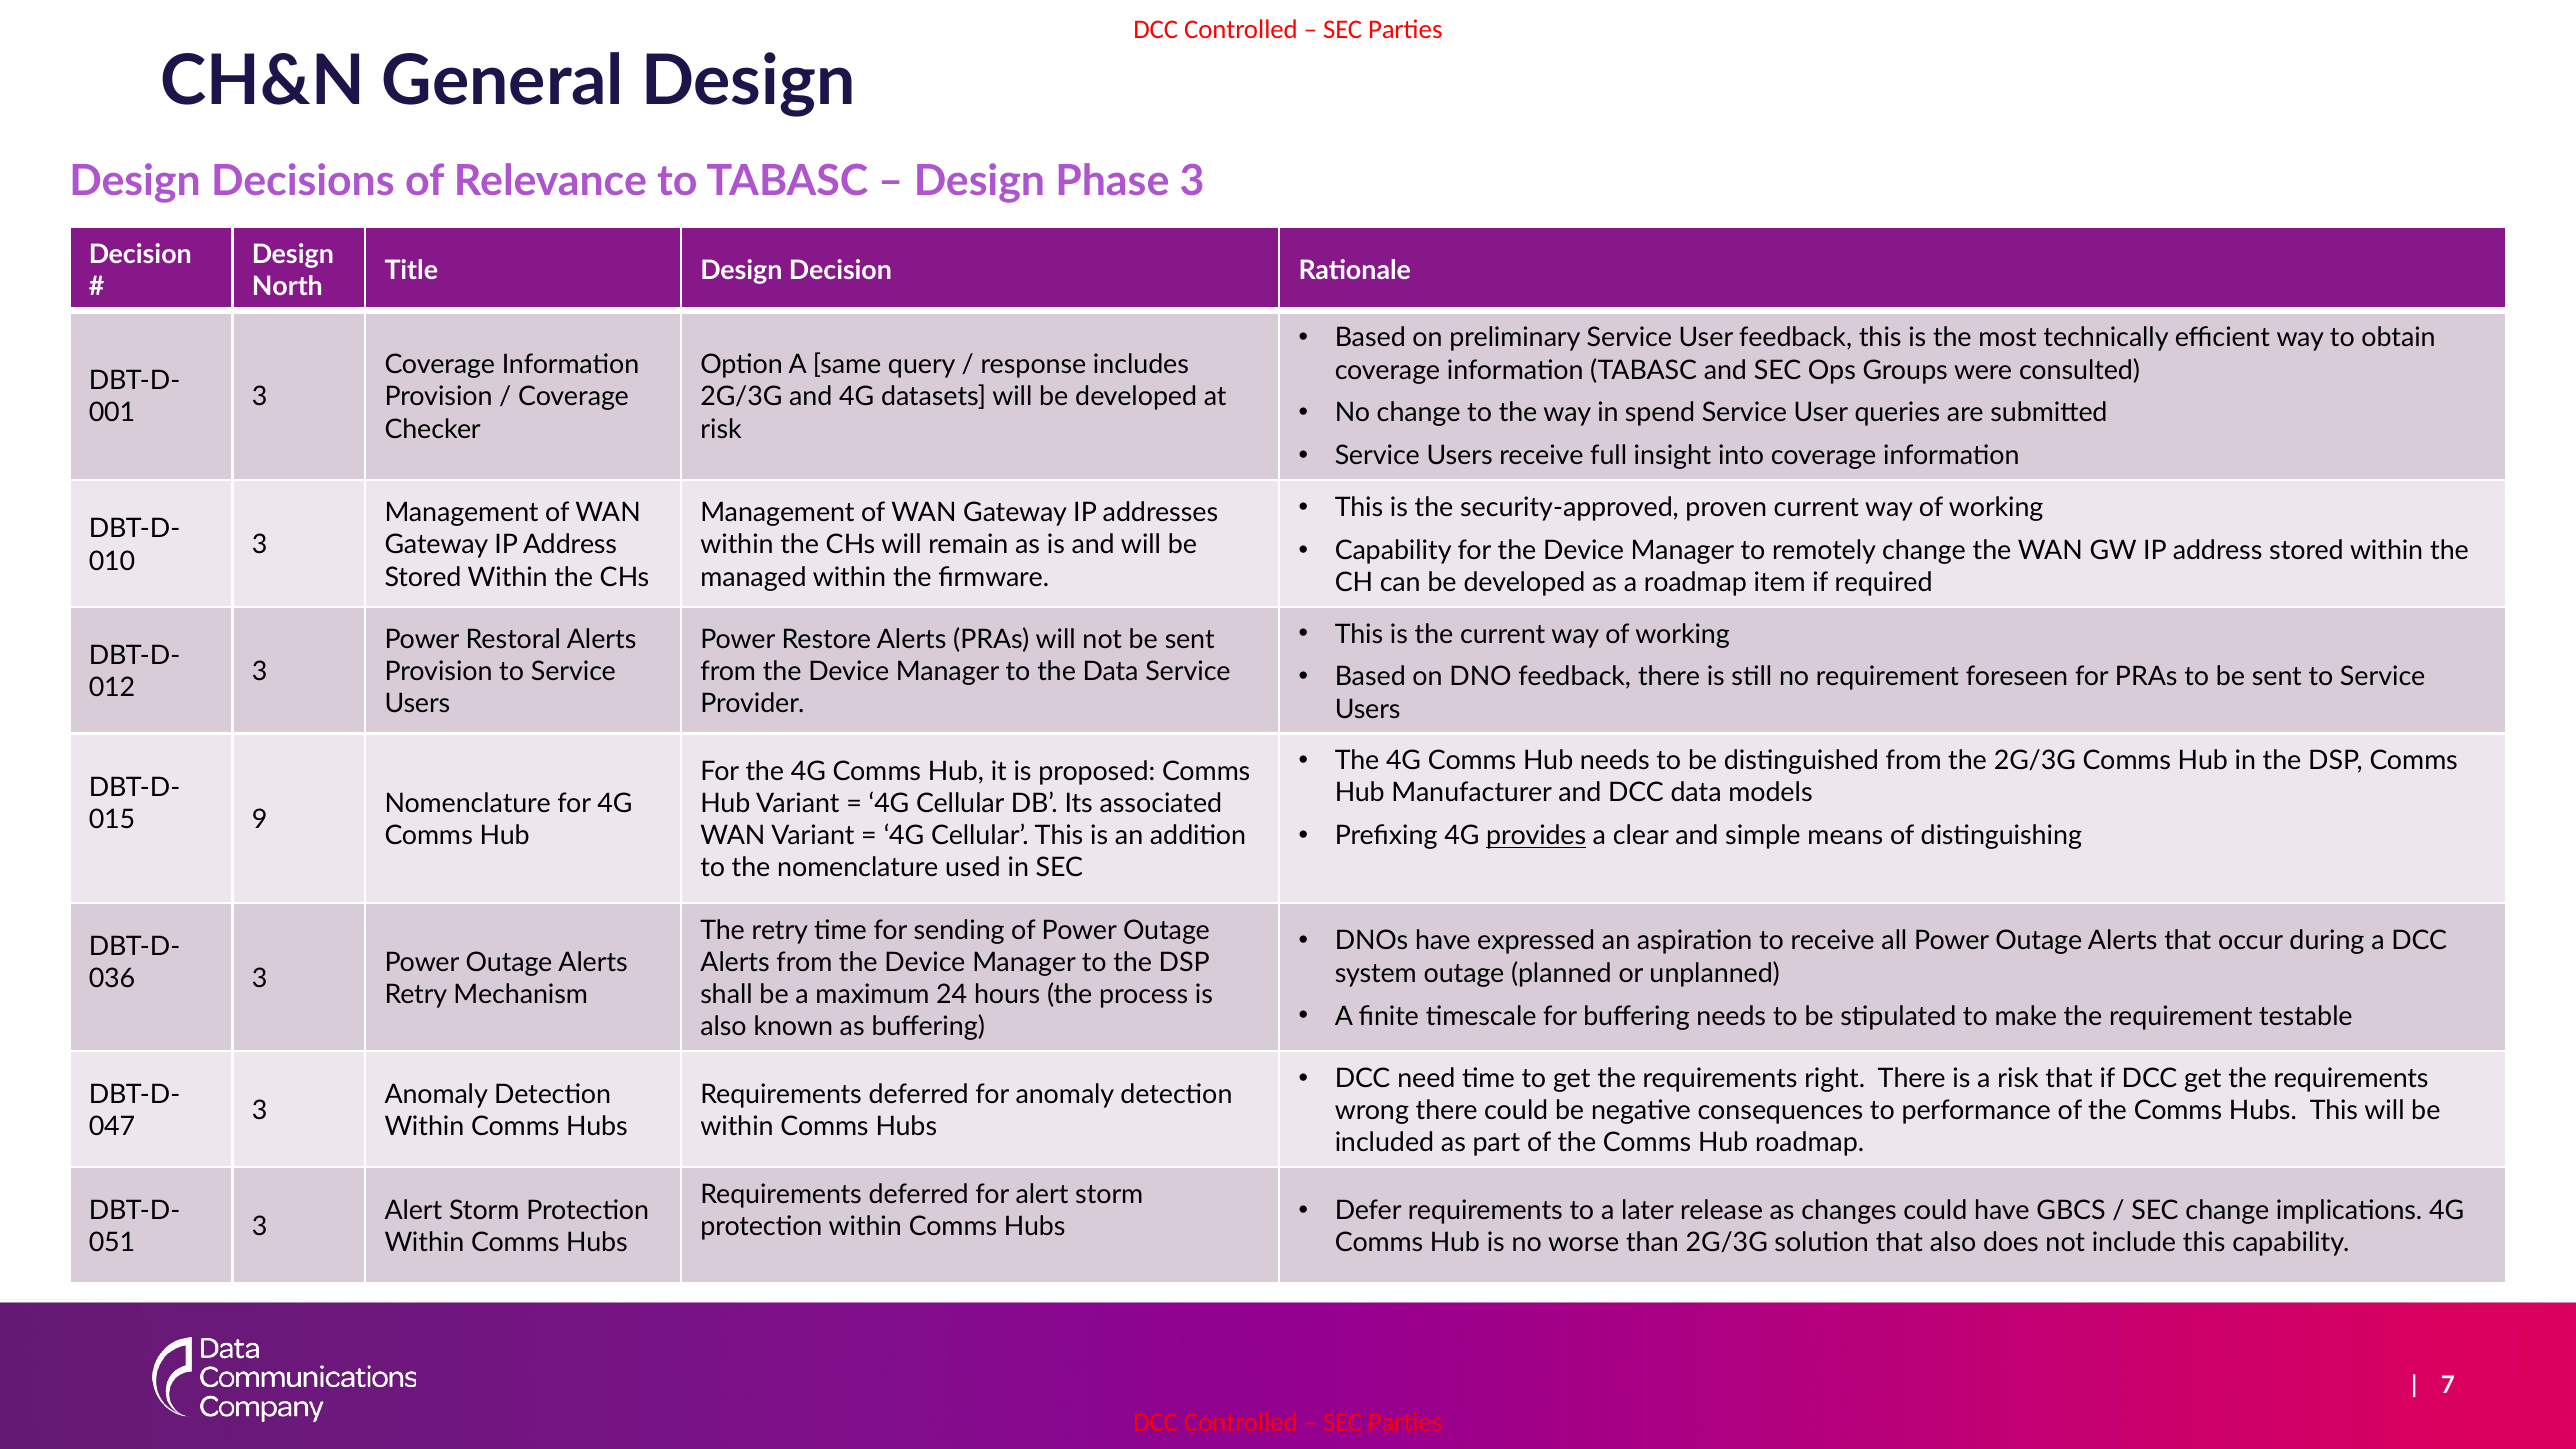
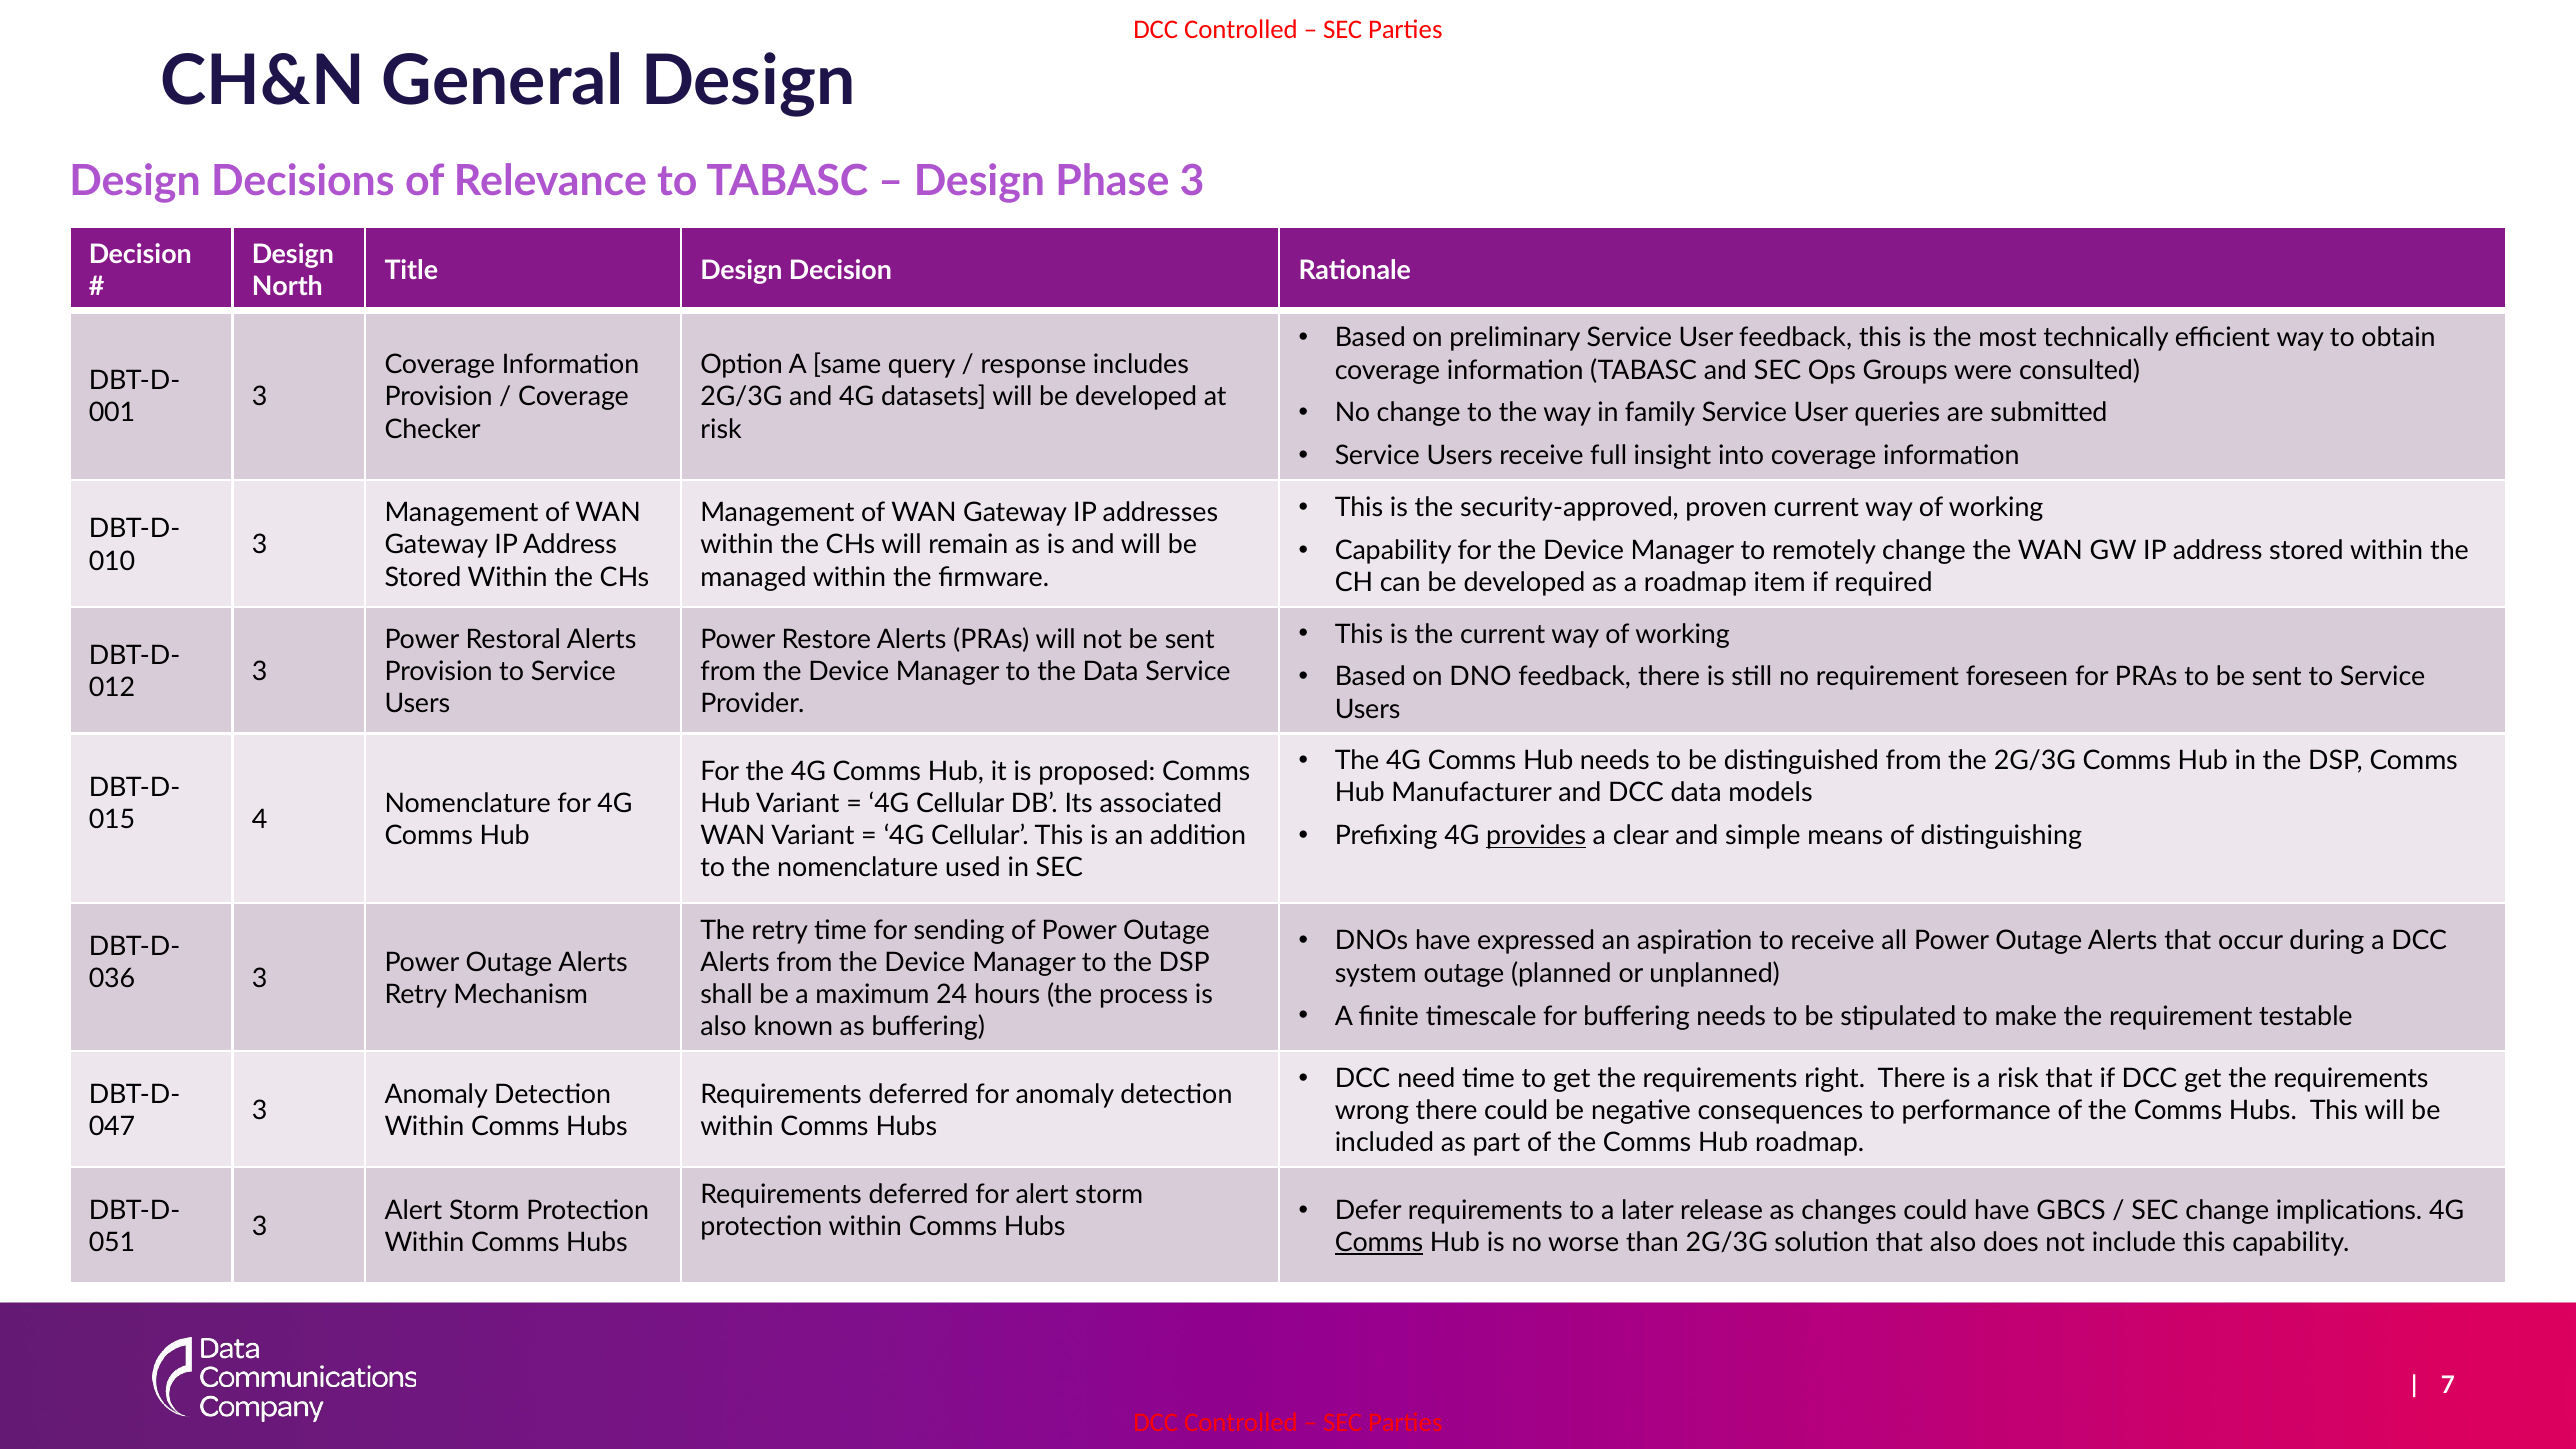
spend: spend -> family (1660, 413)
9: 9 -> 4 (260, 820)
Comms underline: none -> present (1379, 1243)
